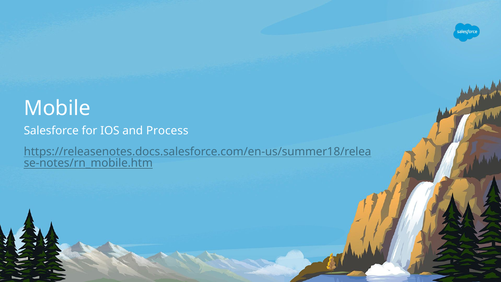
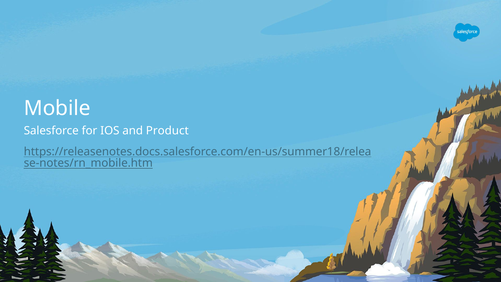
Process: Process -> Product (167, 131)
